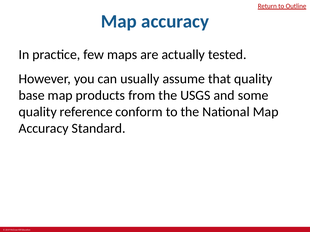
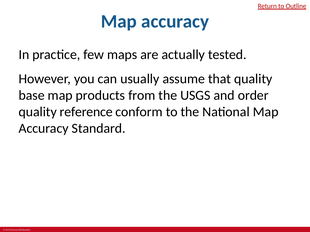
some: some -> order (253, 95)
